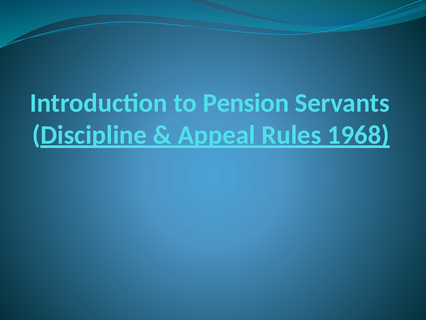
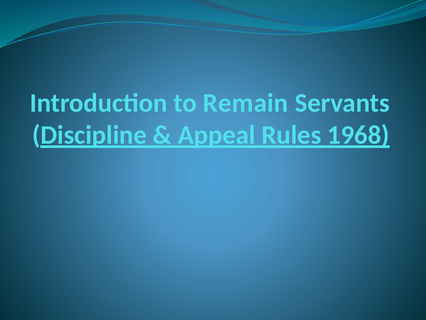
Pension: Pension -> Remain (246, 103)
